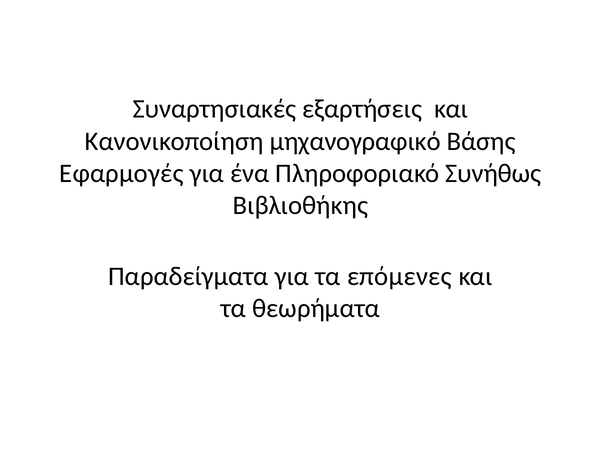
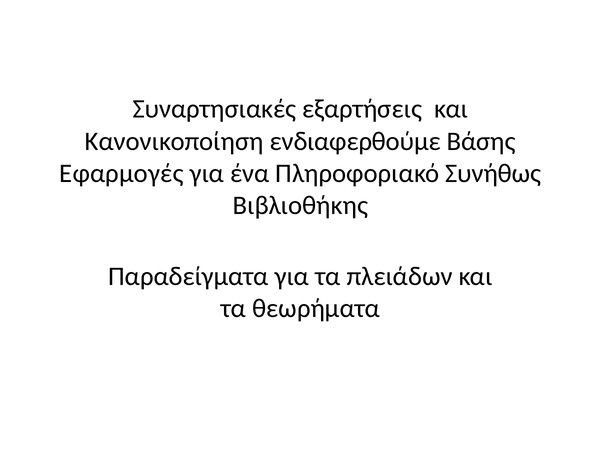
μηχανογραφικό: μηχανογραφικό -> ενδιαφερθούμε (355, 141)
επόμενες: επόμενες -> πλειάδων (400, 276)
